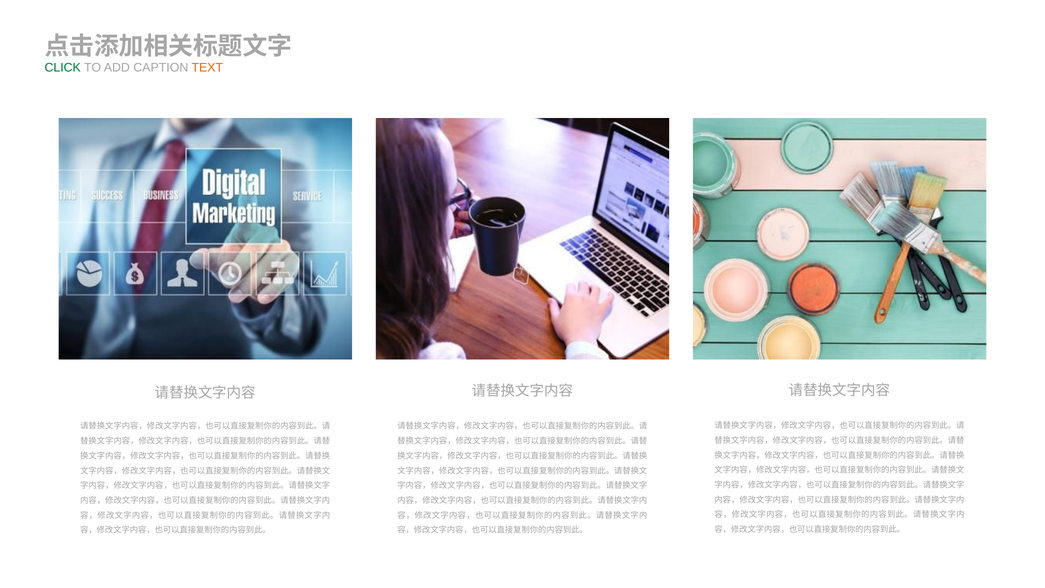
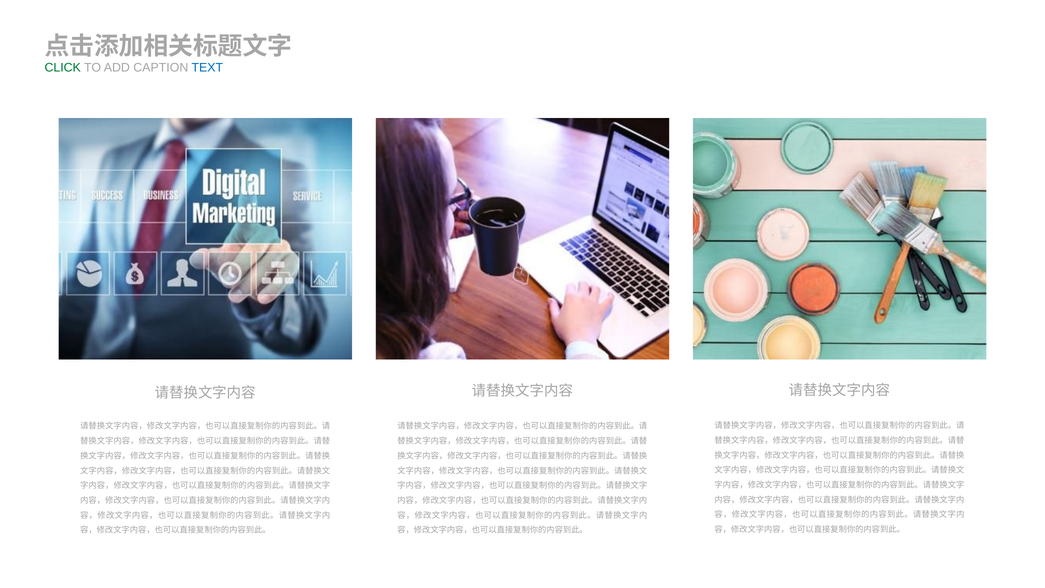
TEXT colour: orange -> blue (207, 67)
